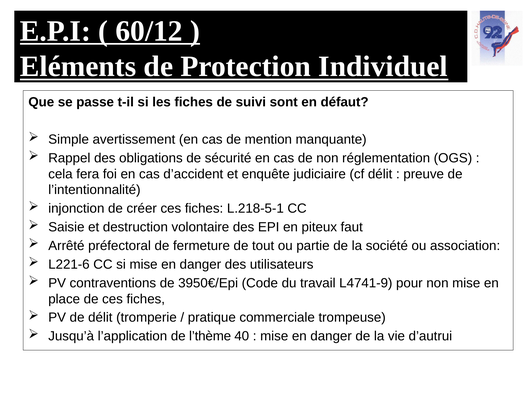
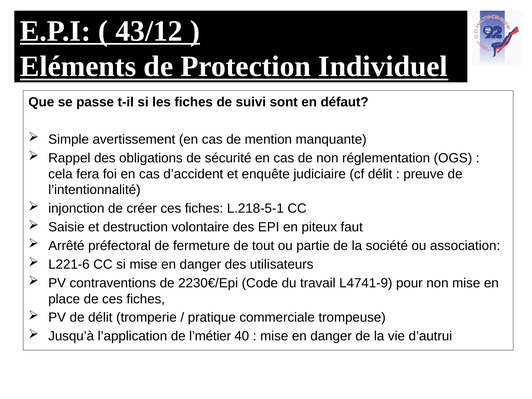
60/12: 60/12 -> 43/12 (149, 31)
3950€/Epi: 3950€/Epi -> 2230€/Epi (208, 283)
l’thème: l’thème -> l’métier (210, 336)
